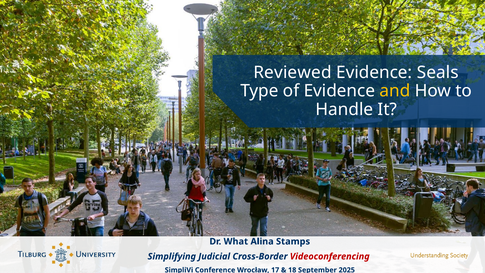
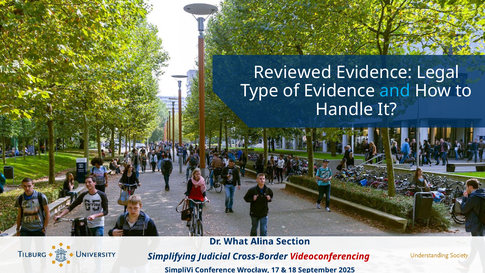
Seals: Seals -> Legal (438, 72)
and colour: yellow -> light blue (395, 91)
Stamps: Stamps -> Section (293, 241)
